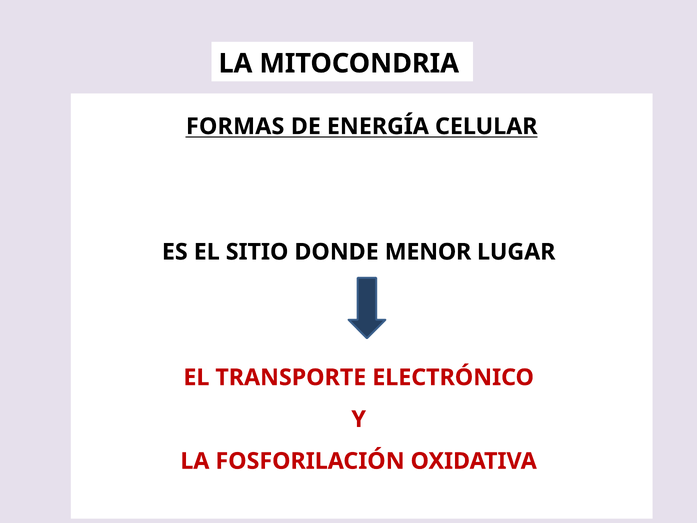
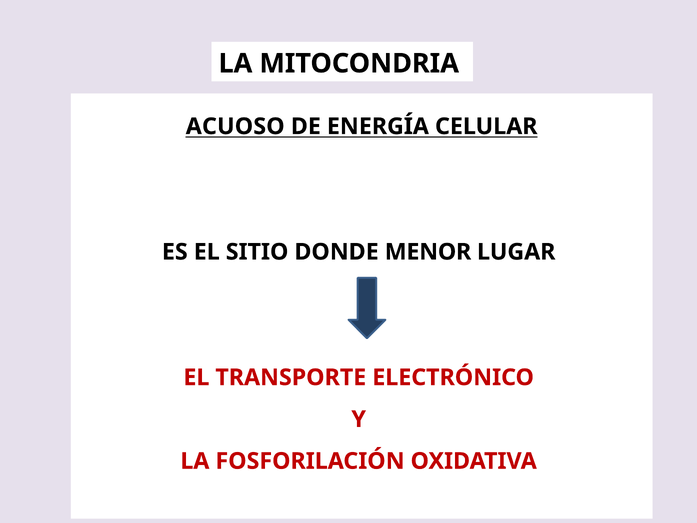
FORMAS: FORMAS -> ACUOSO (235, 126)
